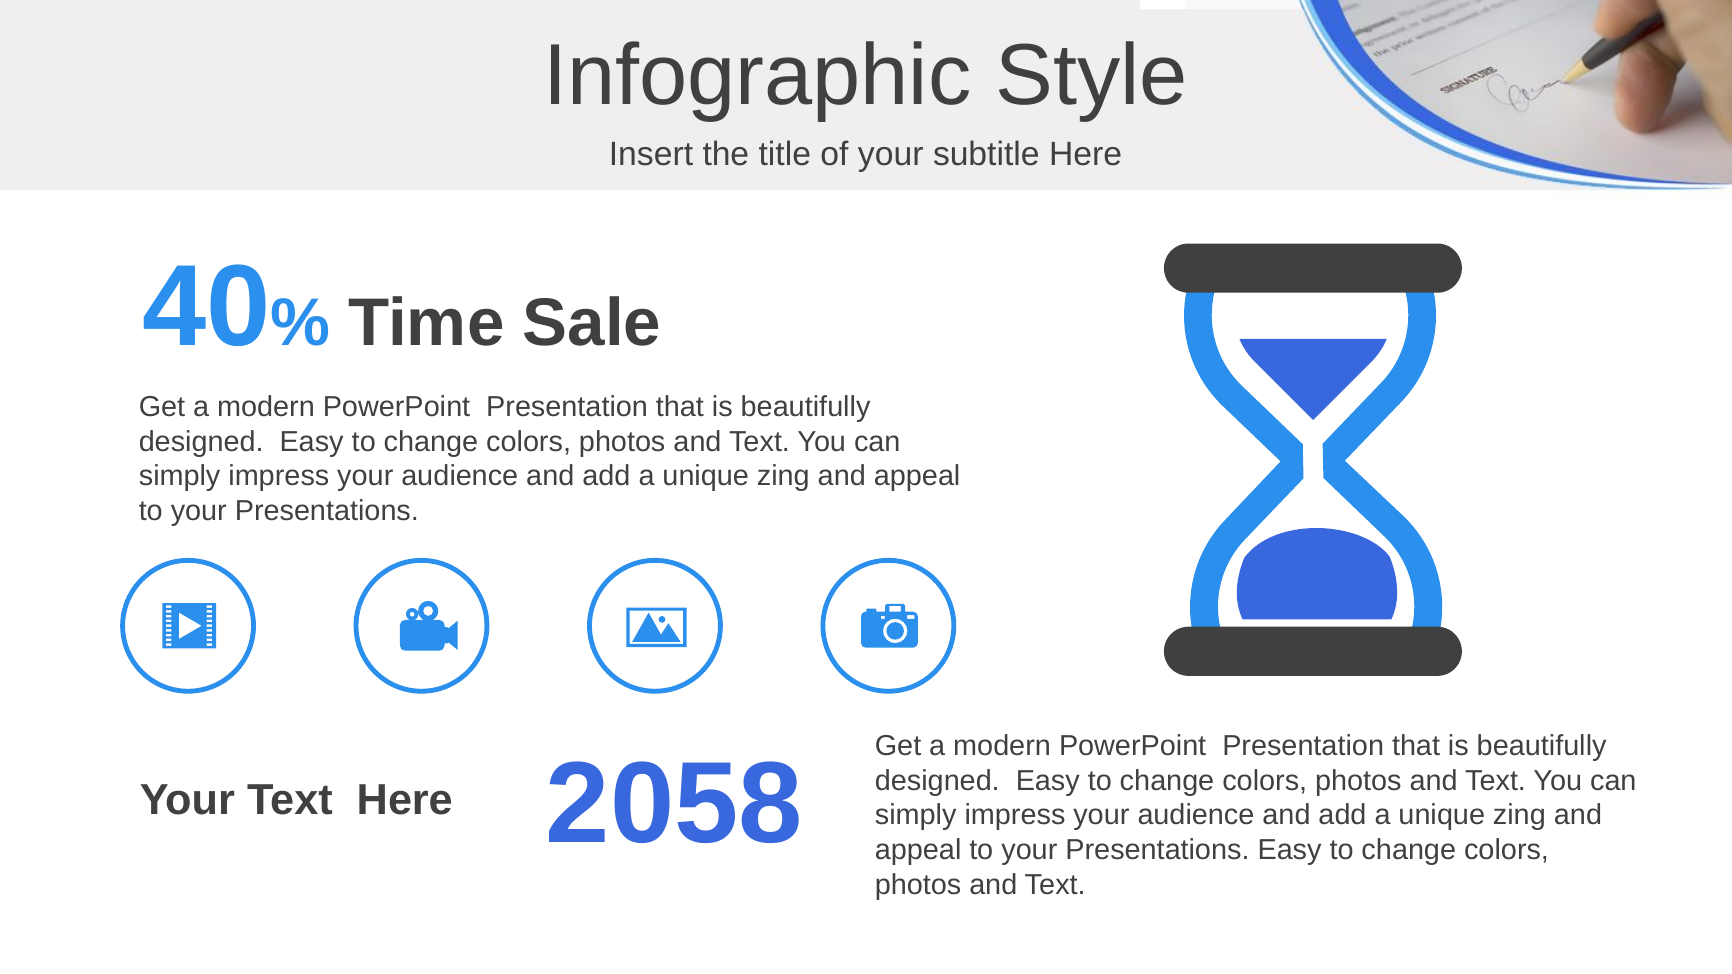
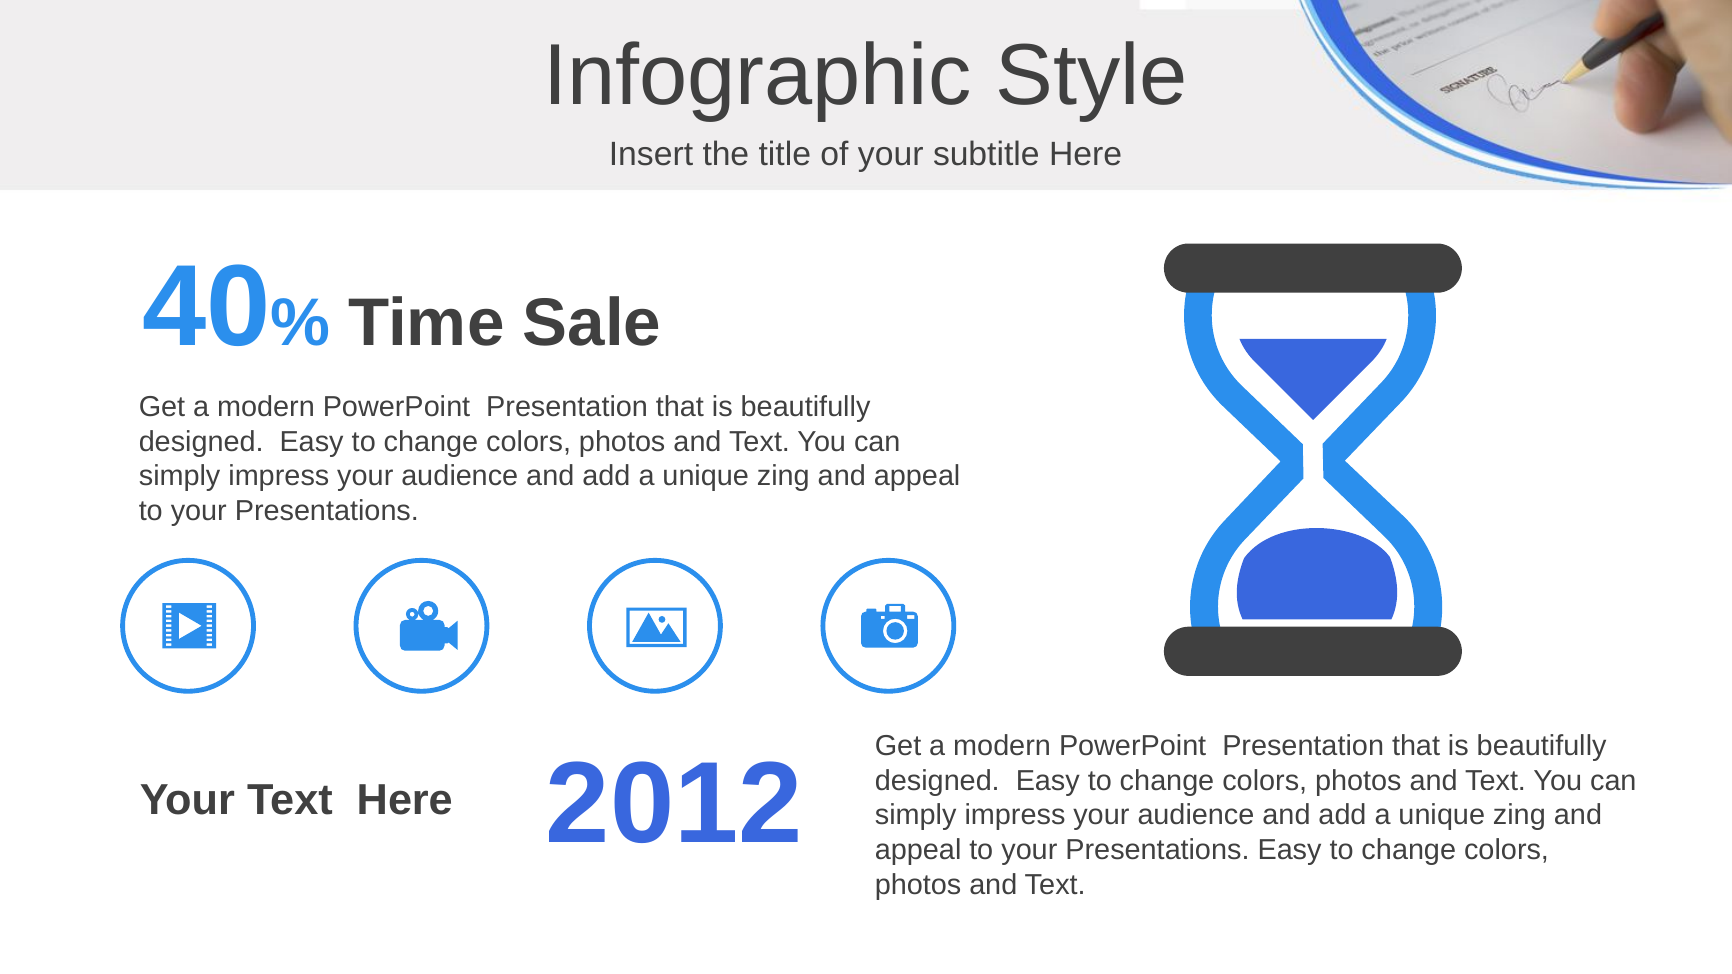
2058: 2058 -> 2012 (674, 804)
